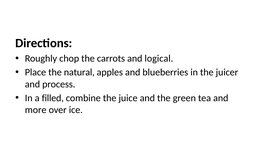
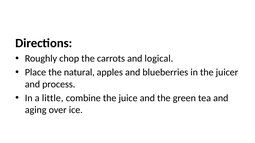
filled: filled -> little (53, 98)
more: more -> aging (36, 110)
